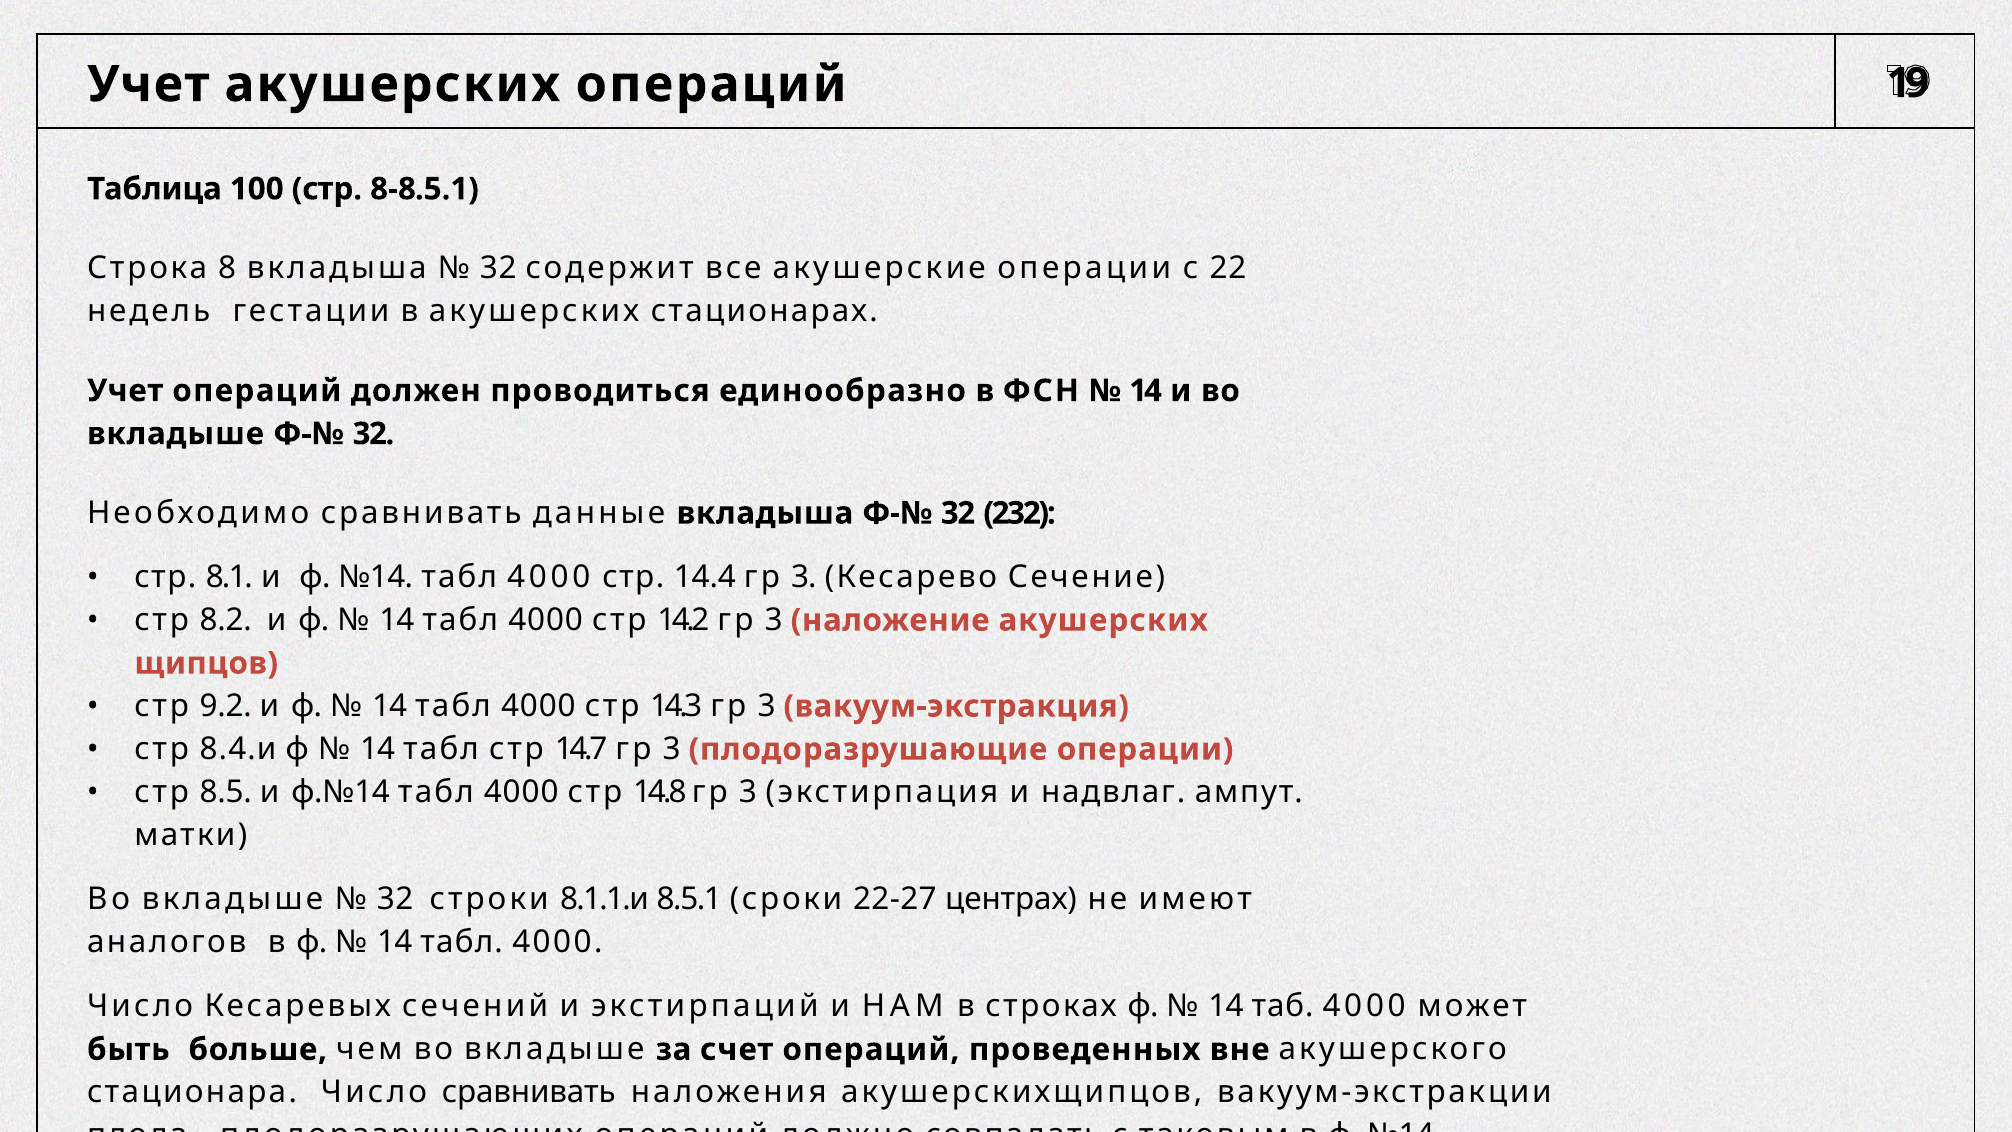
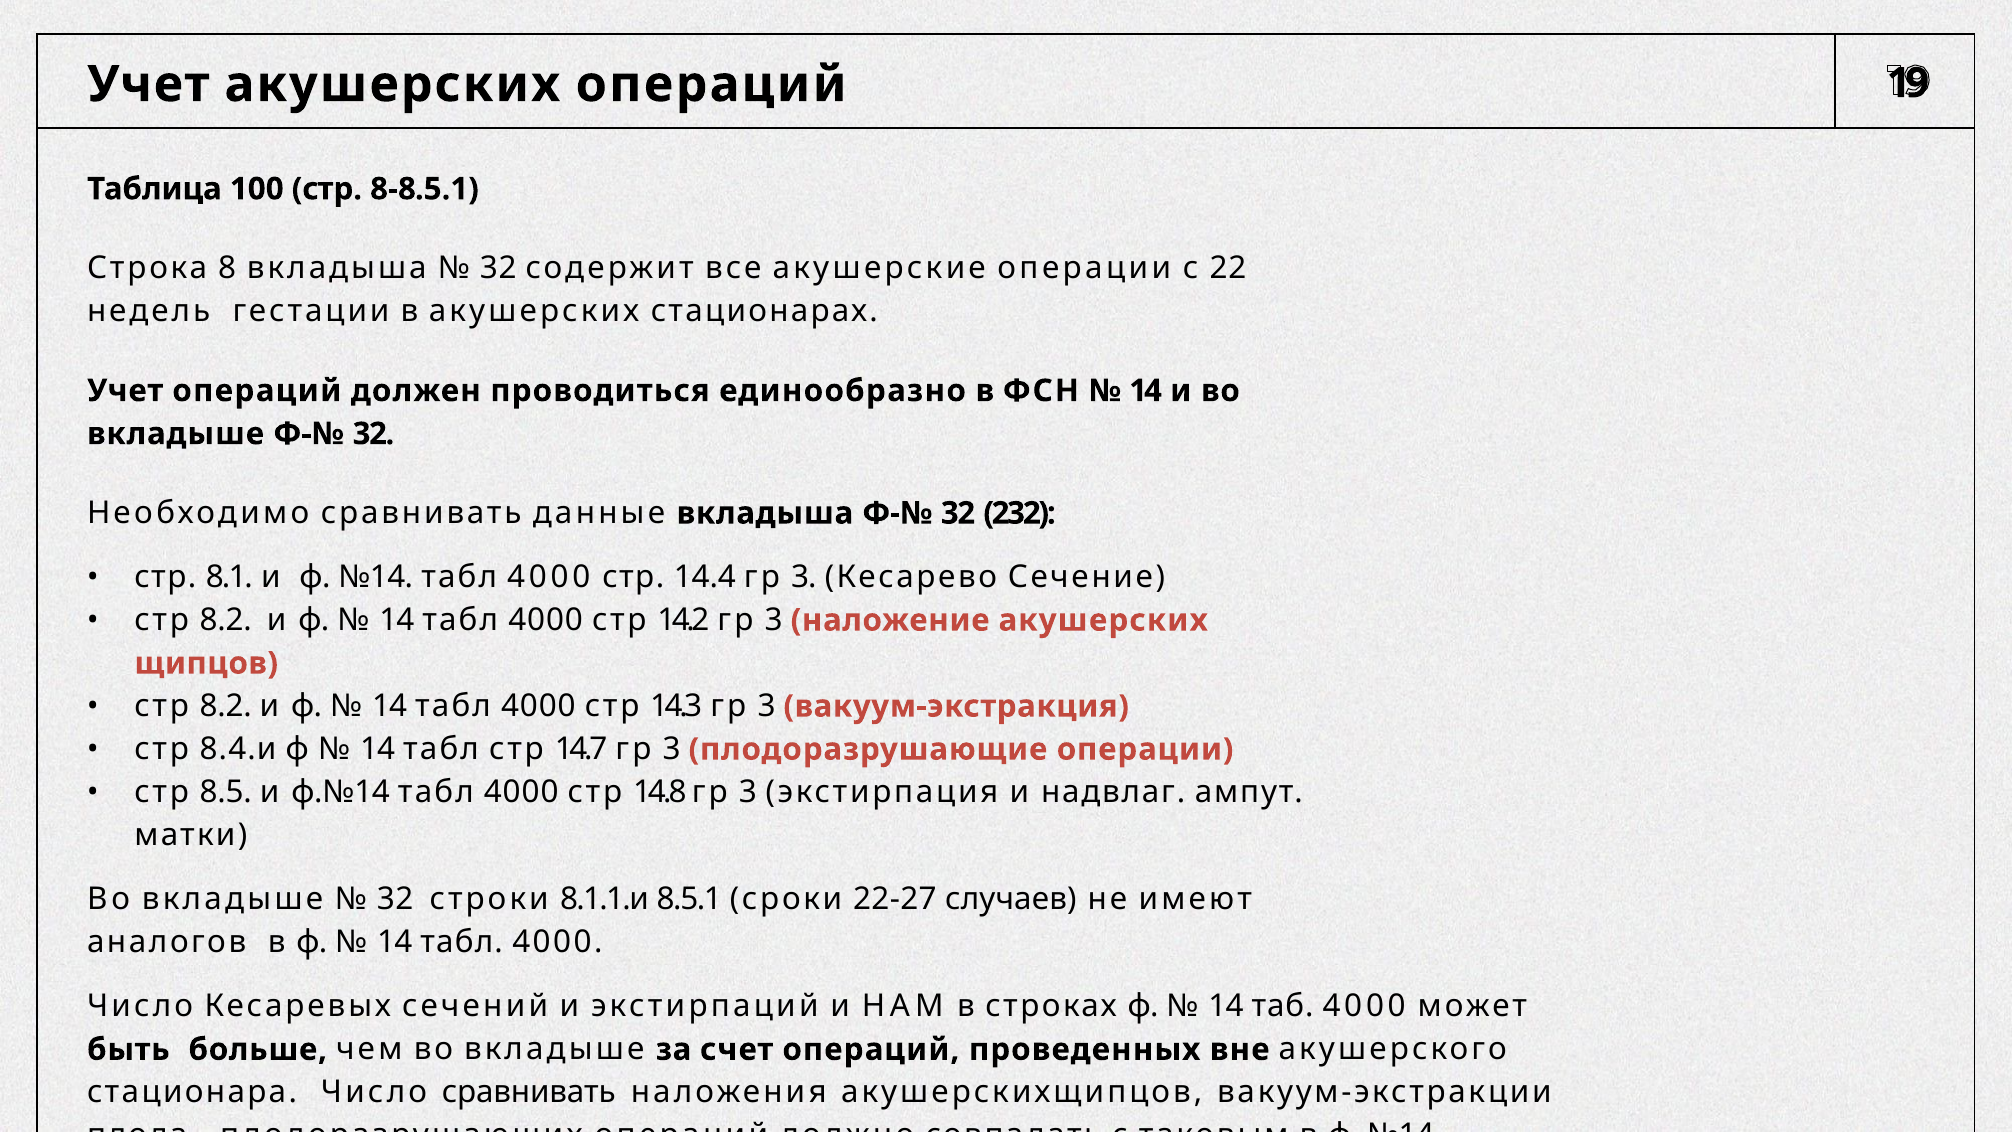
9.2: 9.2 -> 8.2 (226, 706)
центрах: центрах -> случаев (1011, 899)
